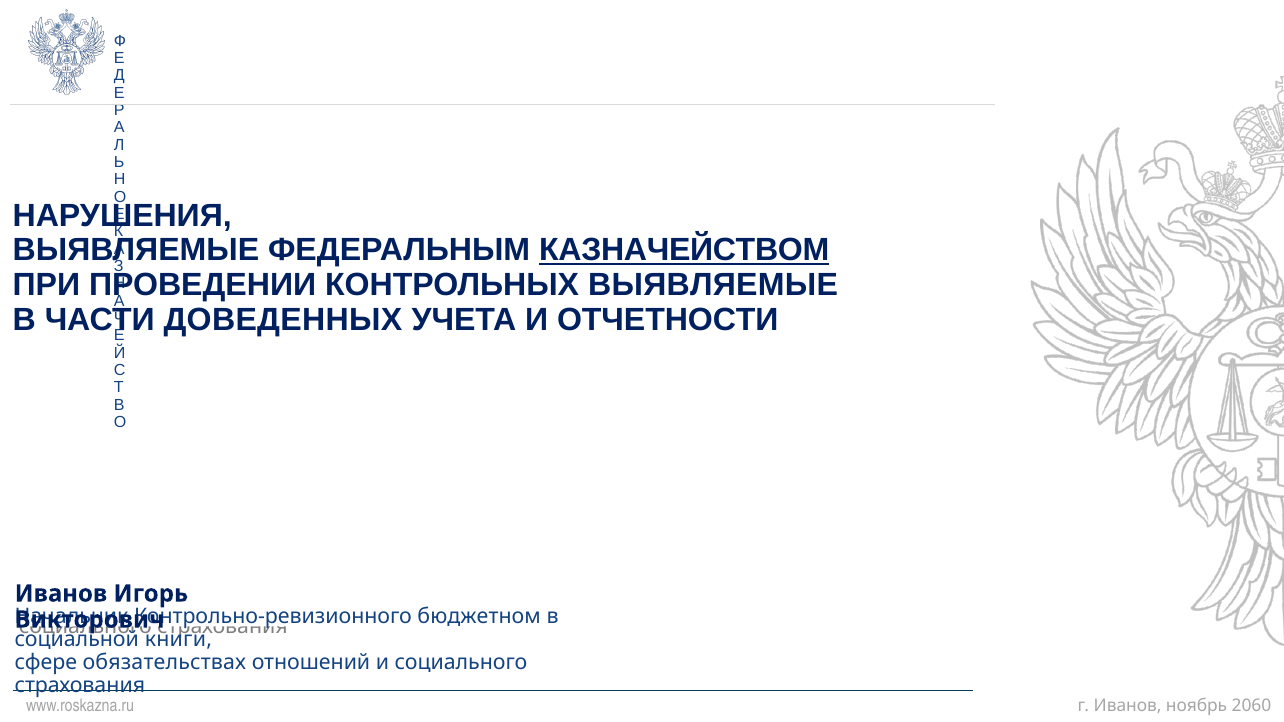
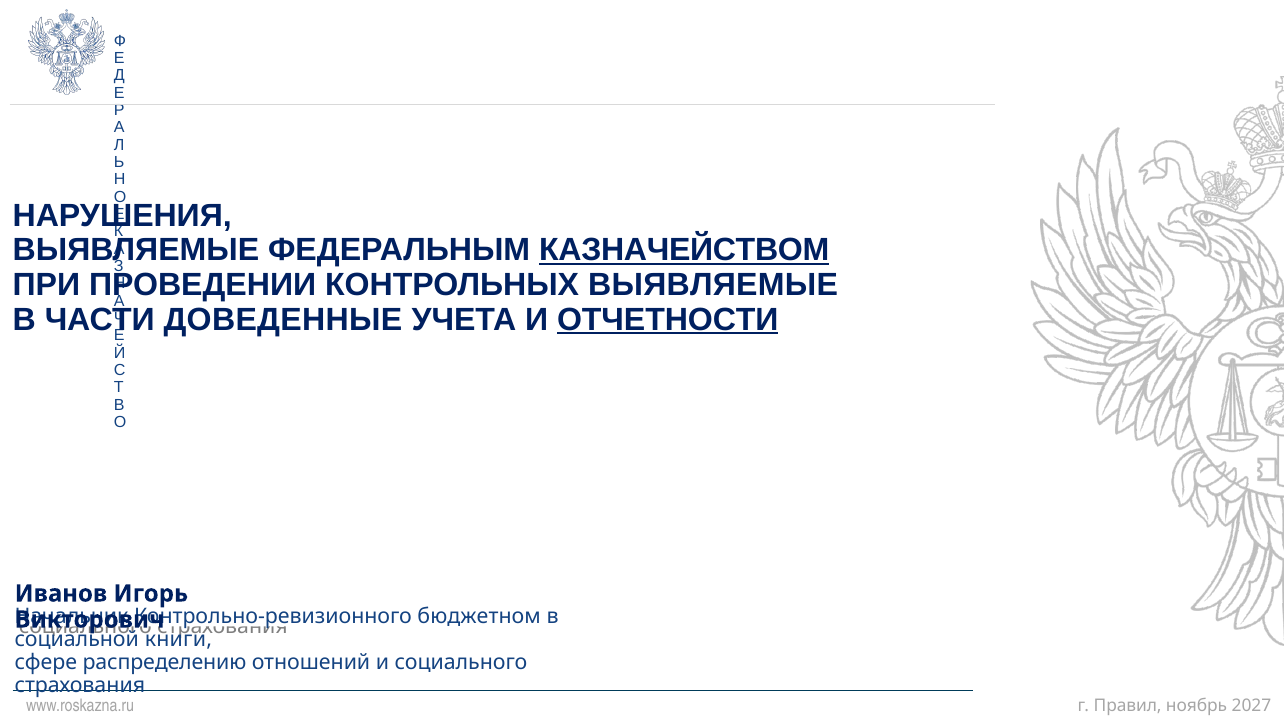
ДОВЕДЕННЫХ: ДОВЕДЕННЫХ -> ДОВЕДЕННЫЕ (283, 320)
ОТЧЕТНОСТИ underline: none -> present (668, 320)
обязательствах: обязательствах -> распределению (164, 663)
г Иванов: Иванов -> Правил (1128, 706)
2060: 2060 -> 2027 (1251, 706)
